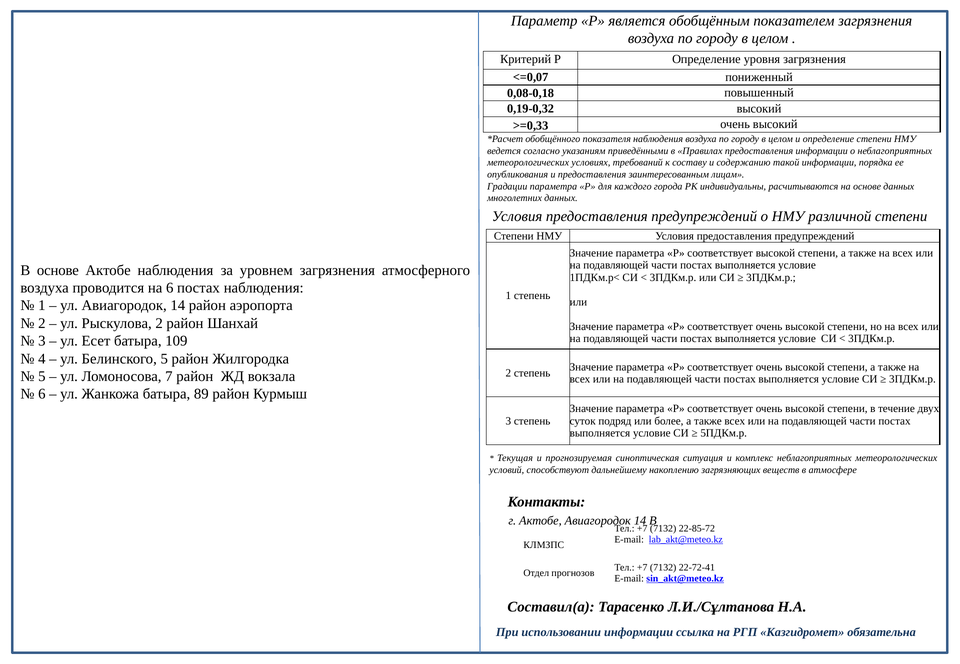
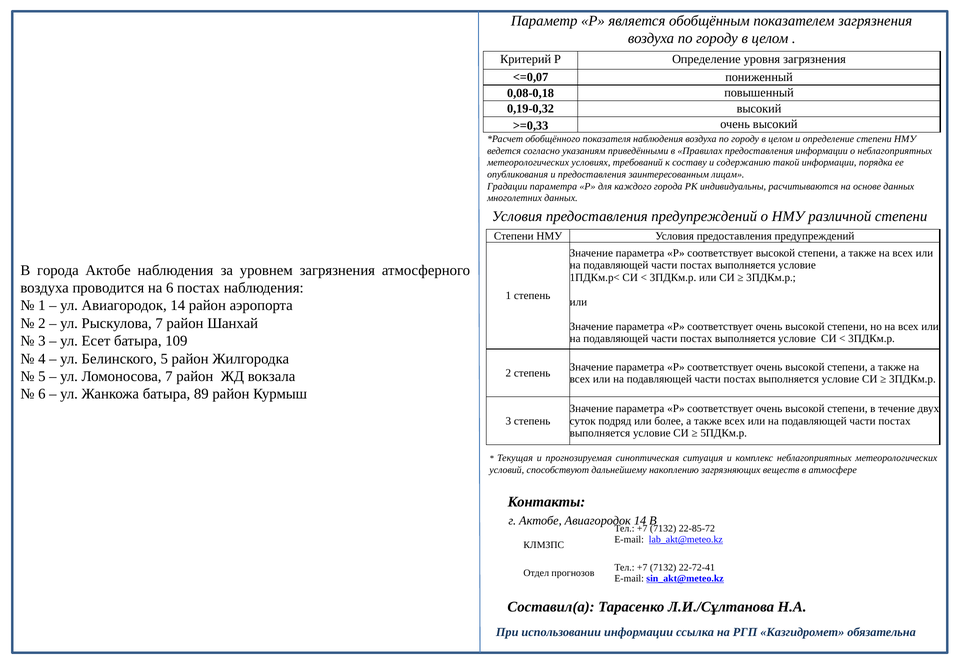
В основе: основе -> города (58, 270)
Рыскулова 2: 2 -> 7 (159, 324)
